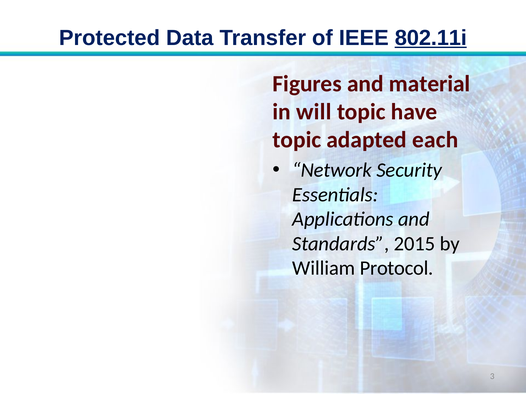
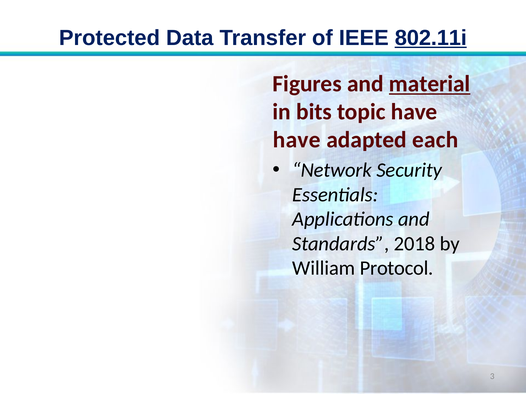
material underline: none -> present (430, 84)
will: will -> bits (314, 112)
topic: topic -> have (297, 140)
2015: 2015 -> 2018 (414, 244)
